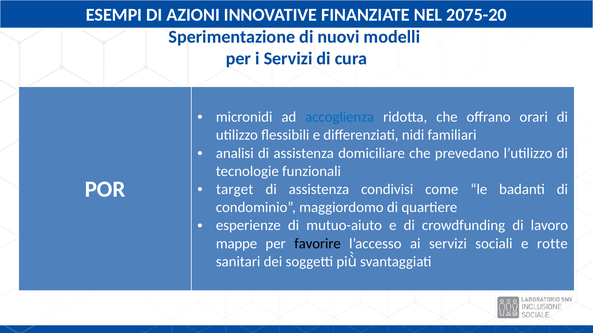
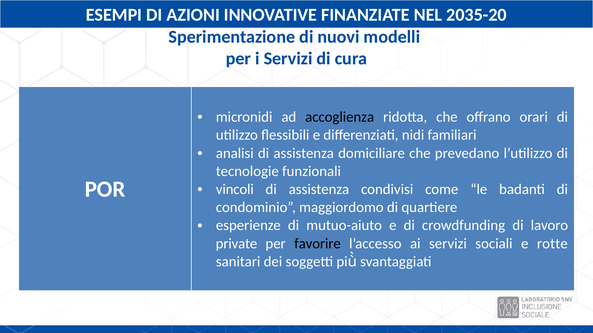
2075-20: 2075-20 -> 2035-20 (476, 15)
accoglienza colour: blue -> black (340, 117)
target: target -> vincoli (235, 190)
mappe: mappe -> private (236, 244)
